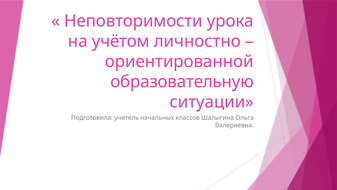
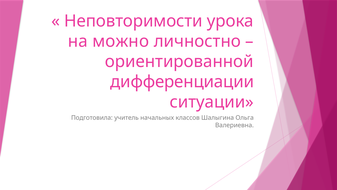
учётом: учётом -> можно (121, 41)
образовательную: образовательную -> дифференциации (182, 82)
